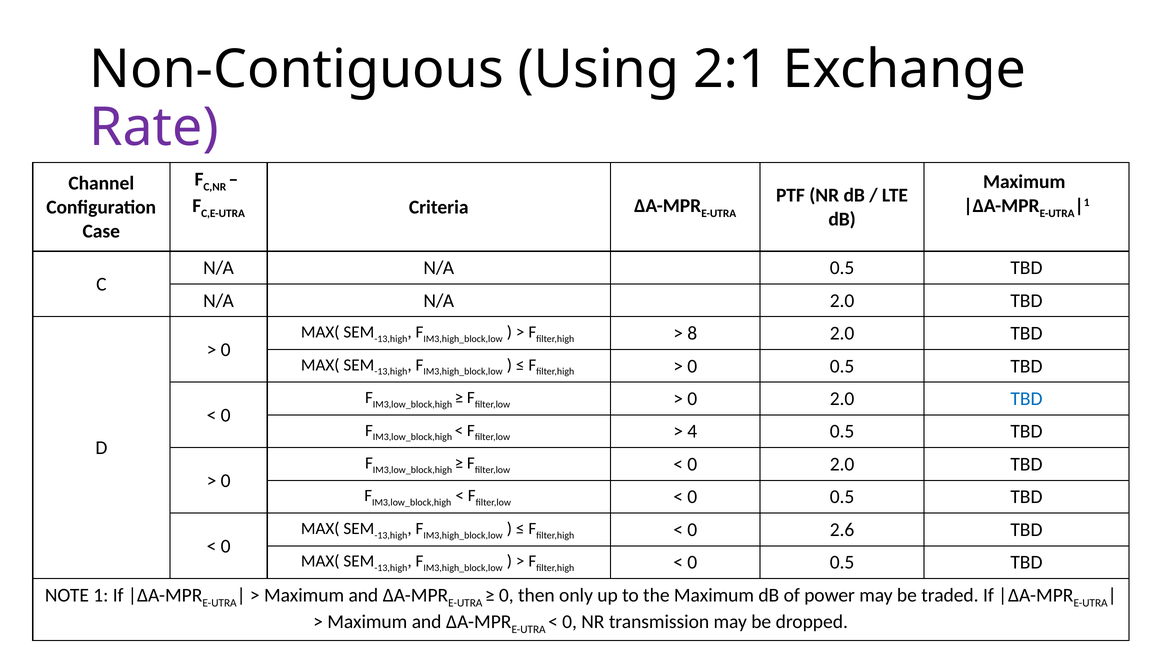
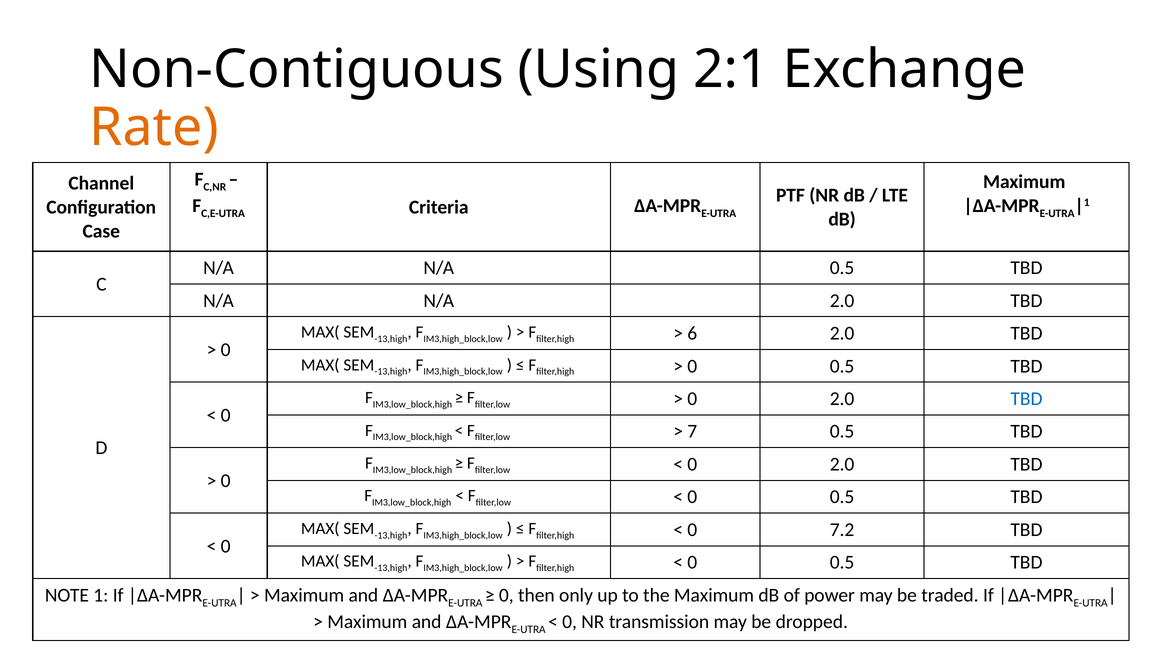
Rate colour: purple -> orange (154, 128)
8: 8 -> 6 (692, 333)
4: 4 -> 7 (692, 431)
2.6: 2.6 -> 7.2 (842, 530)
